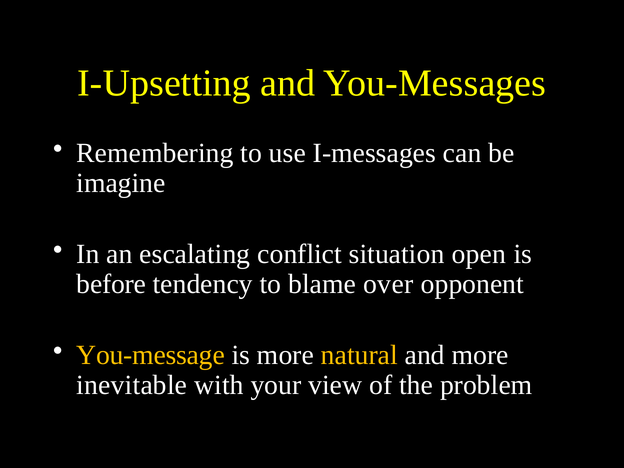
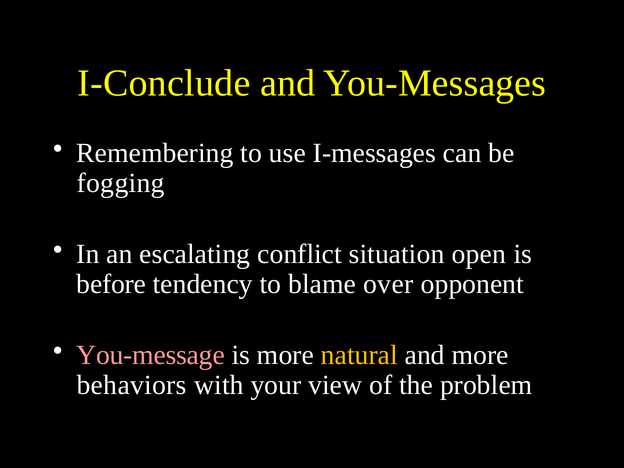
I-Upsetting: I-Upsetting -> I-Conclude (164, 83)
imagine: imagine -> fogging (121, 183)
You-message colour: yellow -> pink (151, 355)
inevitable: inevitable -> behaviors (132, 385)
